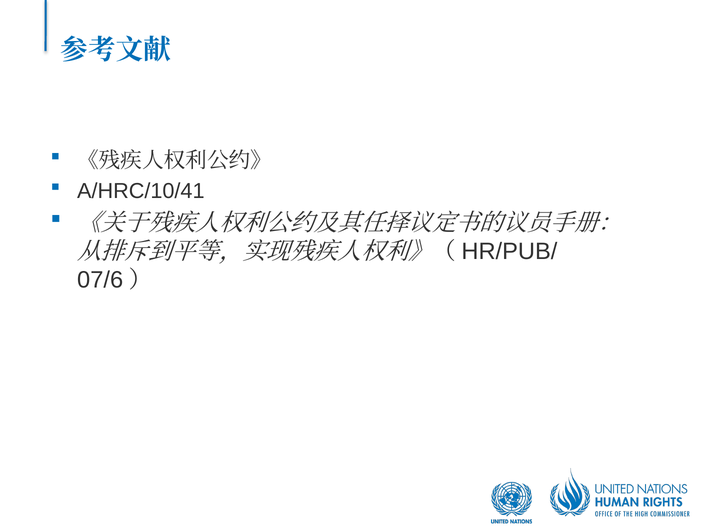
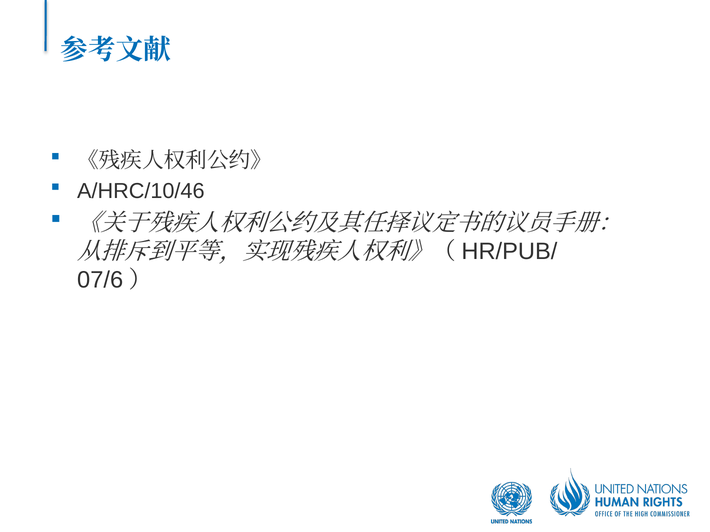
A/HRC/10/41: A/HRC/10/41 -> A/HRC/10/46 (141, 191)
